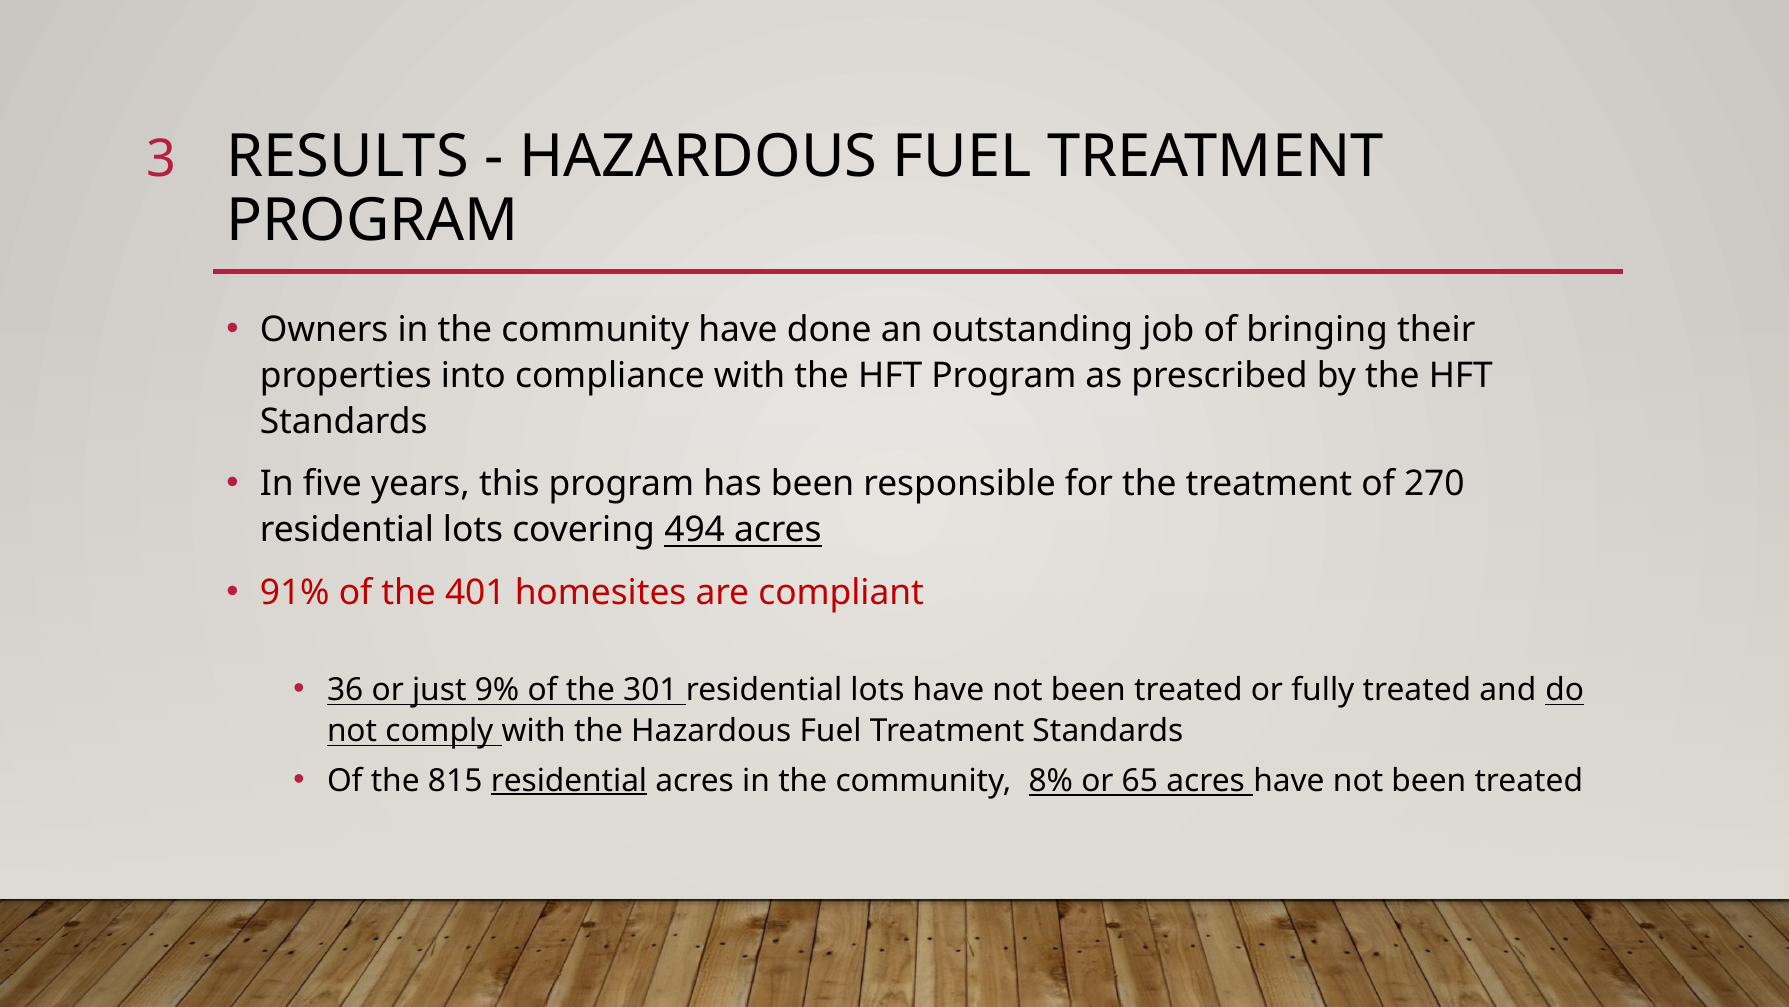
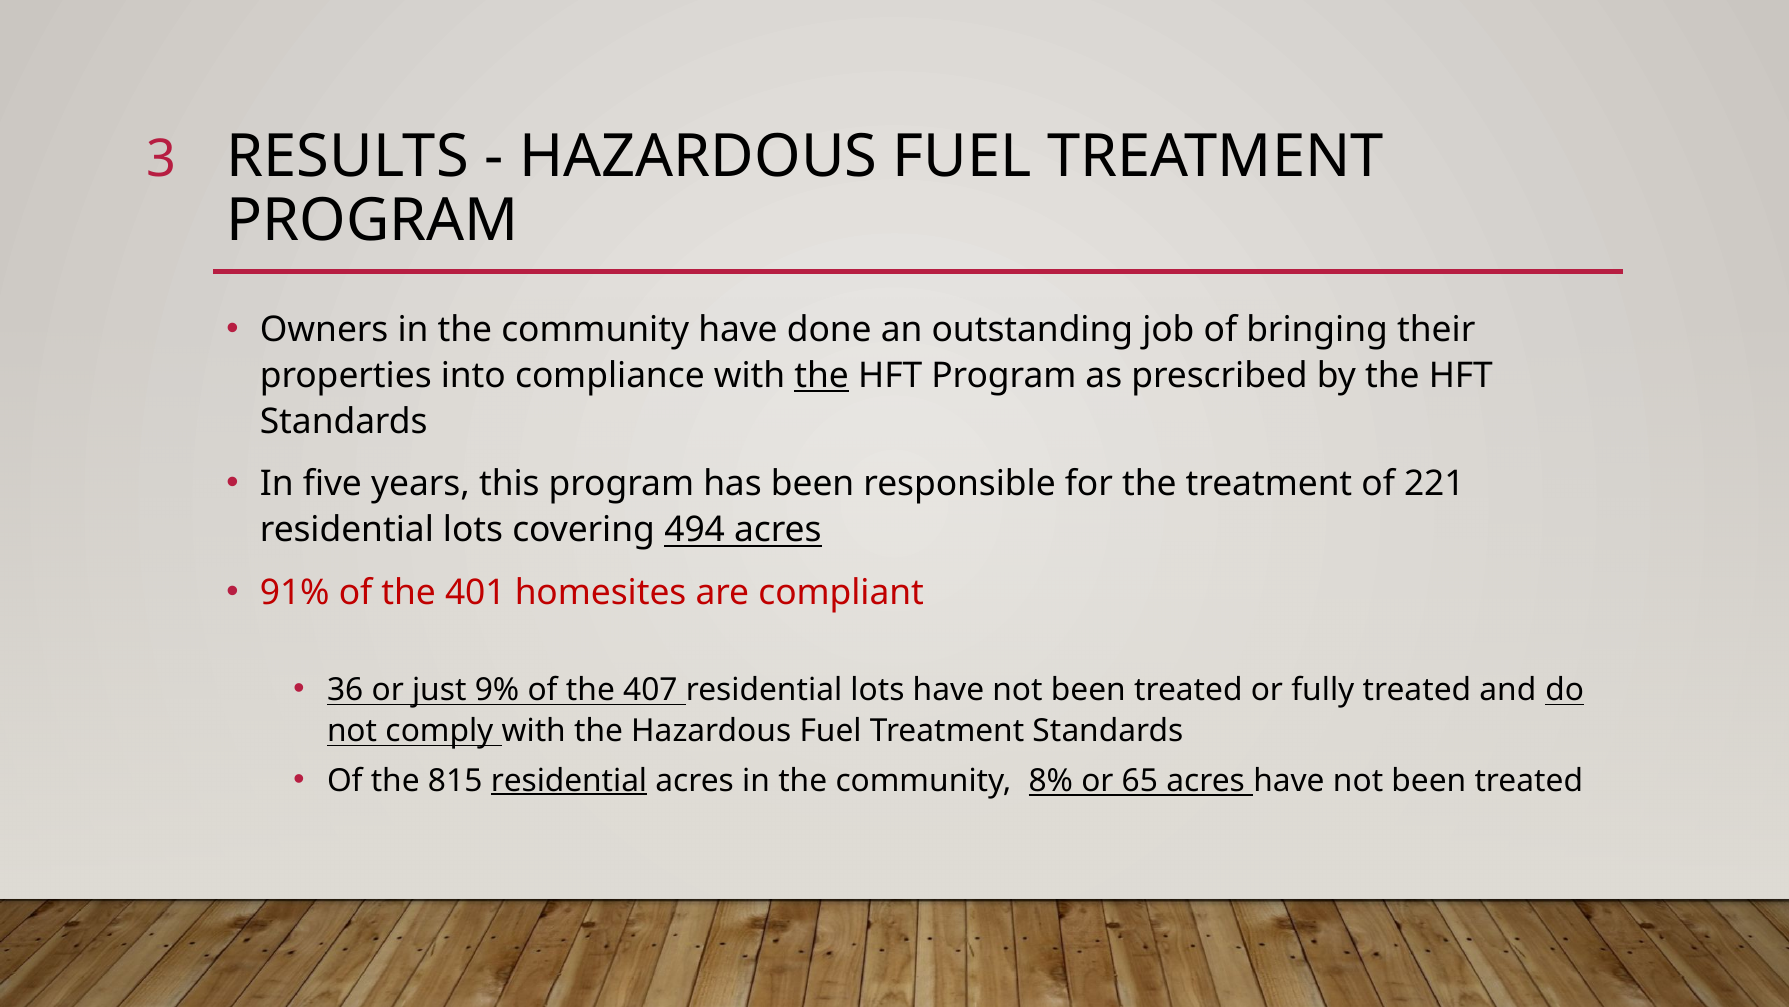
the underline: none -> present (822, 375)
270: 270 -> 221 (1434, 484)
301: 301 -> 407 (650, 690)
